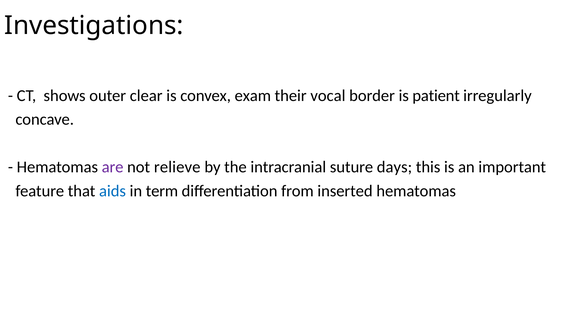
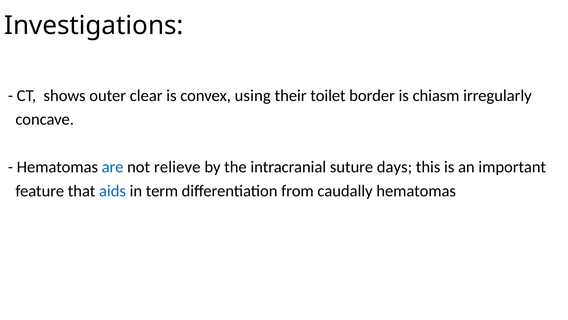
exam: exam -> using (253, 95)
vocal: vocal -> toilet (328, 95)
patient: patient -> chiasm (436, 95)
are colour: purple -> blue (113, 167)
inserted: inserted -> caudally (345, 191)
